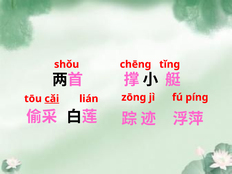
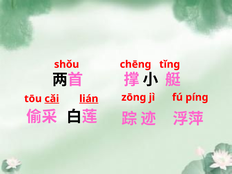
lián underline: none -> present (89, 99)
